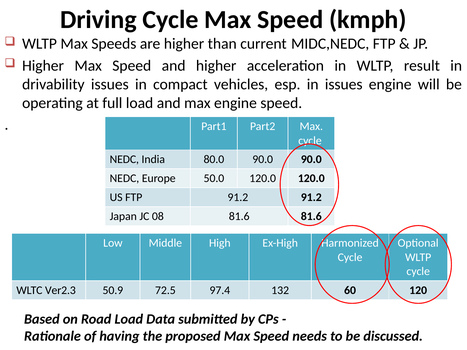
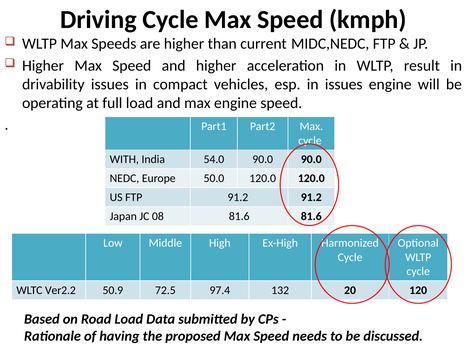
NEDC: NEDC -> WITH (124, 160)
80.0: 80.0 -> 54.0 (214, 160)
Ver2.3: Ver2.3 -> Ver2.2 (60, 291)
60: 60 -> 20 (350, 291)
